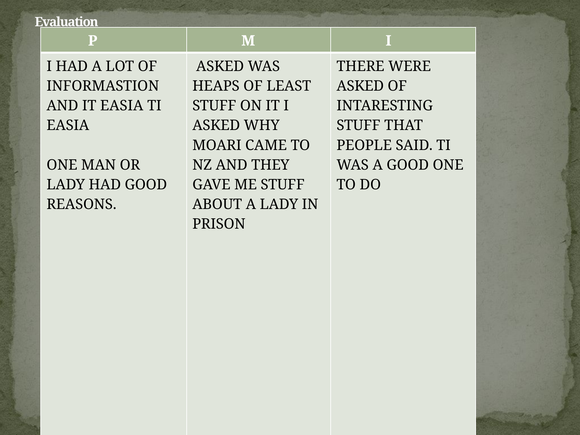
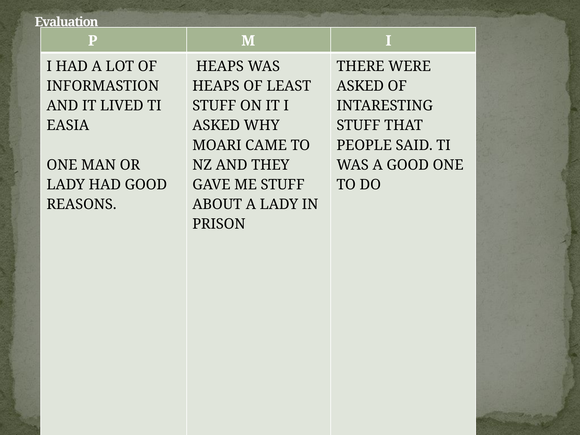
ASKED: ASKED -> HEAPS (220, 66)
IT EASIA: EASIA -> LIVED (122, 106)
